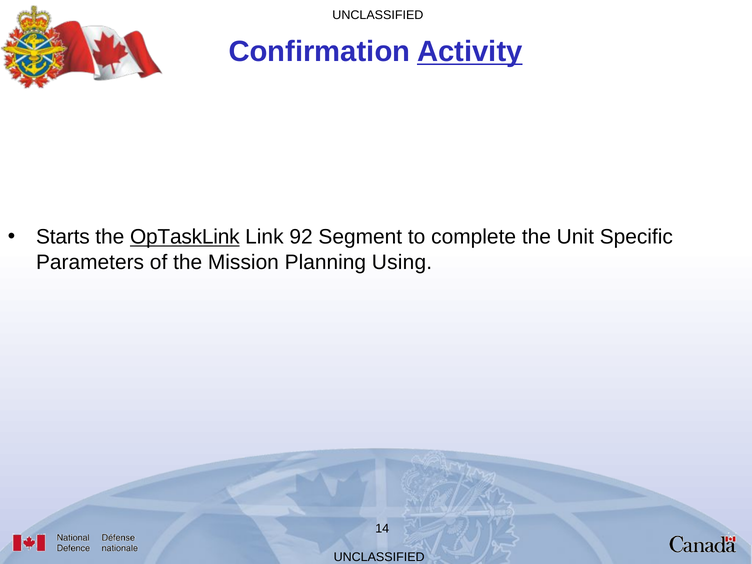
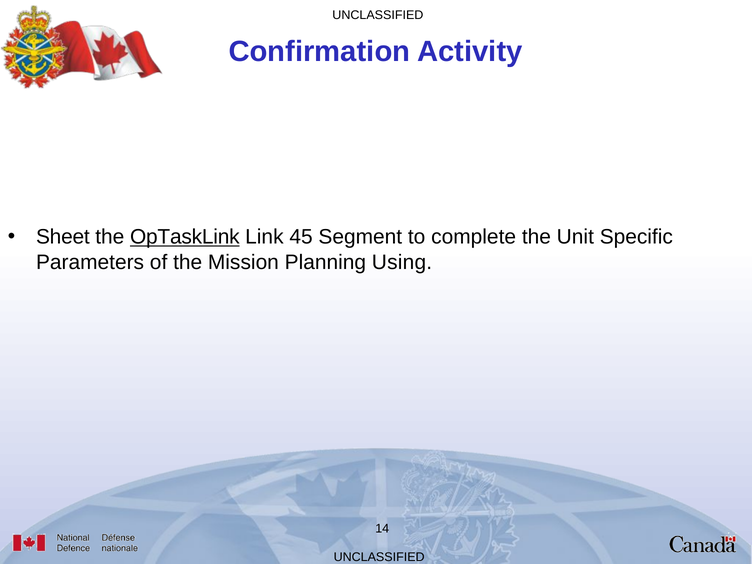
Activity underline: present -> none (470, 52)
Starts: Starts -> Sheet (63, 237)
92: 92 -> 45 (301, 237)
